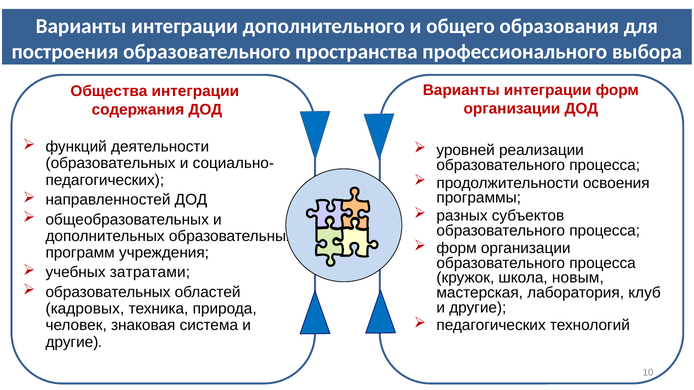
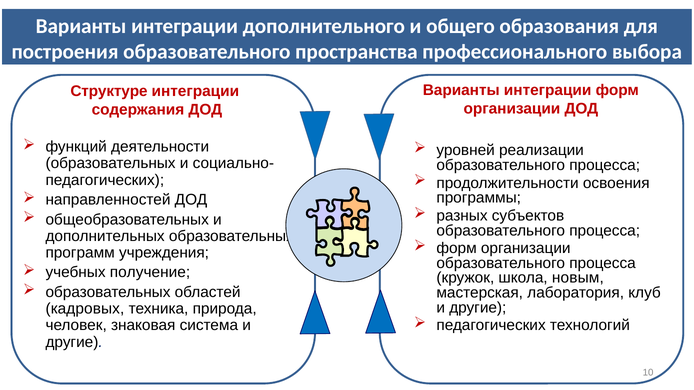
Общества: Общества -> Структуре (109, 91)
затратами: затратами -> получение (150, 273)
